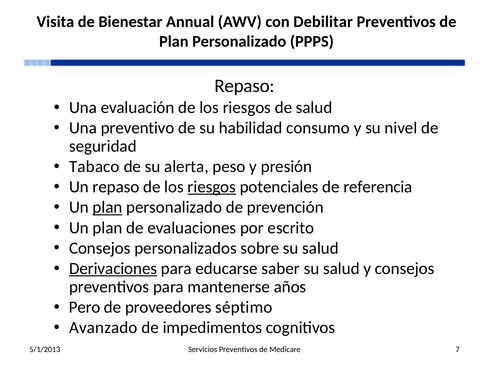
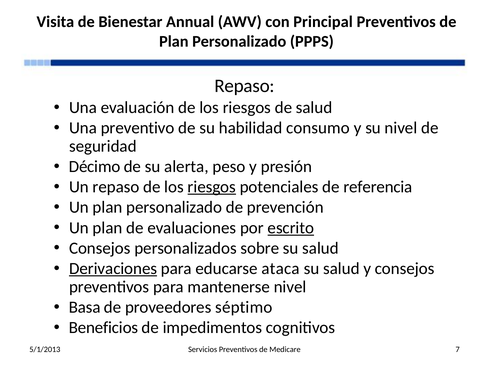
Debilitar: Debilitar -> Principal (323, 22)
Tabaco: Tabaco -> Décimo (95, 167)
plan underline: present -> none (108, 207)
escrito underline: none -> present (291, 228)
saber: saber -> ataca (281, 268)
mantenerse años: años -> nivel (290, 287)
Pero: Pero -> Basa (85, 307)
Avanzado: Avanzado -> Beneficios (104, 327)
